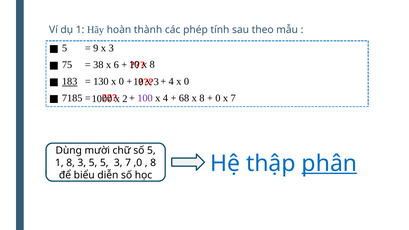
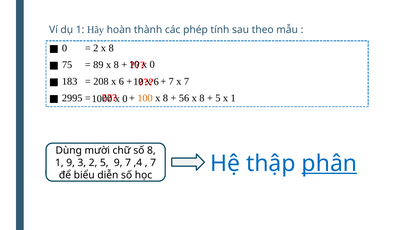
5: 5 -> 0 (65, 48)
9: 9 -> 2 (96, 48)
3: 3 -> 8 (111, 48)
8: 8 -> 0 (152, 65)
38: 38 -> 89 (98, 65)
6: 6 -> 8 (116, 65)
3: 3 -> 6 (156, 82)
183 underline: present -> none (70, 82)
130: 130 -> 208 (101, 82)
0: 0 -> 6 (121, 82)
4: 4 -> 7 (171, 82)
0: 0 -> 7 (187, 82)
7185: 7185 -> 2995 (72, 98)
100 colour: purple -> orange (145, 98)
4: 4 -> 8 (165, 98)
68: 68 -> 56 (184, 98)
0: 0 -> 5 (218, 98)
x 7: 7 -> 1 (233, 98)
2: 2 -> 0 (125, 99)
số 5: 5 -> 8 (151, 151)
1 8: 8 -> 9 (71, 163)
3 5: 5 -> 2 (93, 163)
5 3: 3 -> 9 (118, 163)
,0: ,0 -> ,4 (138, 163)
8: 8 -> 7 (153, 163)
